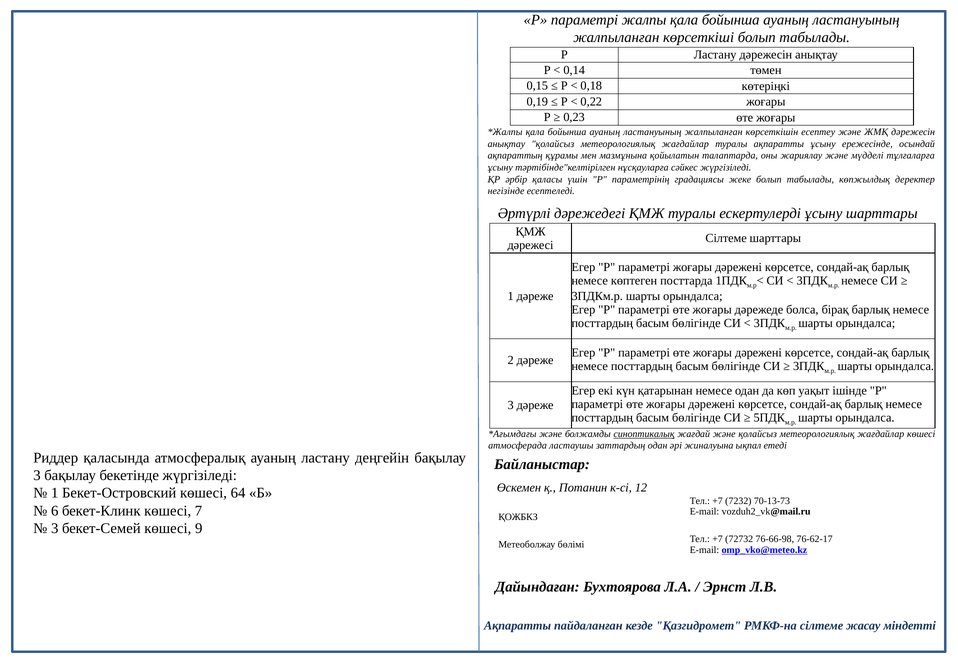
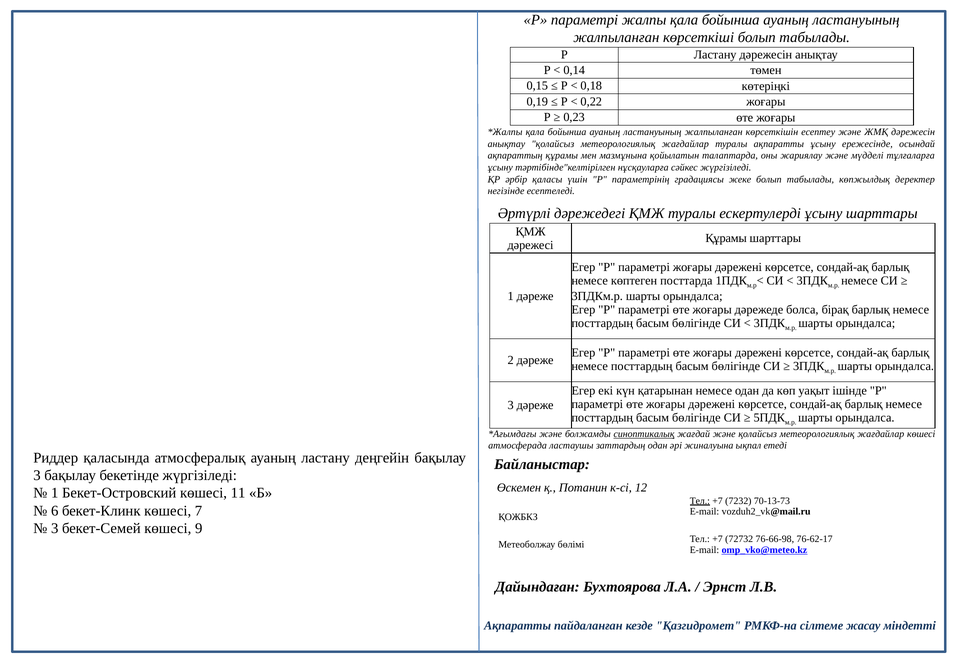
Сілтеме: Сілтеме -> Құрамы (726, 238)
64: 64 -> 11 (238, 493)
Тел underline: none -> present (700, 501)
